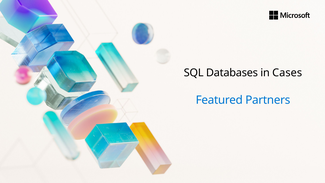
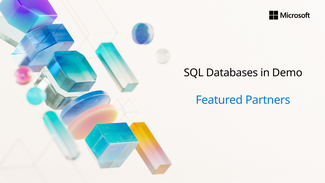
Cases: Cases -> Demo (287, 73)
